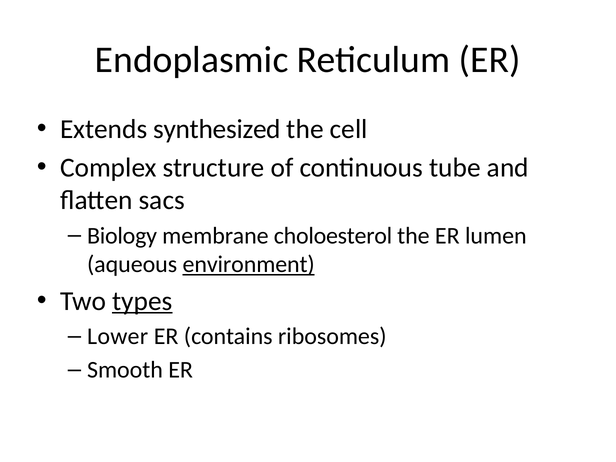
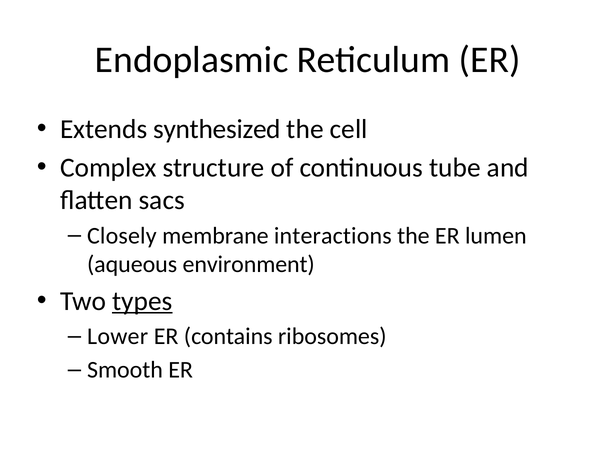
Biology: Biology -> Closely (122, 236)
choloesterol: choloesterol -> interactions (333, 236)
environment underline: present -> none (249, 265)
